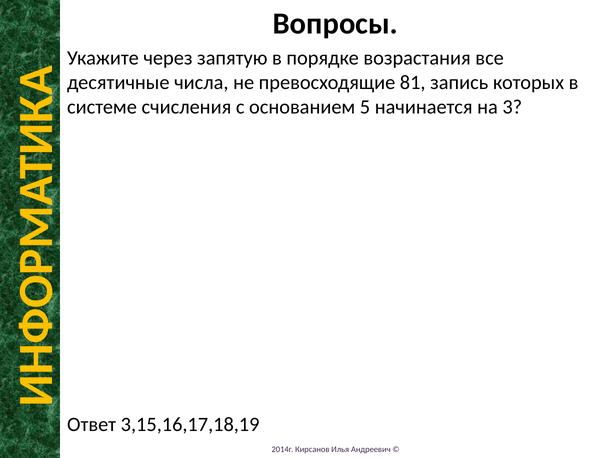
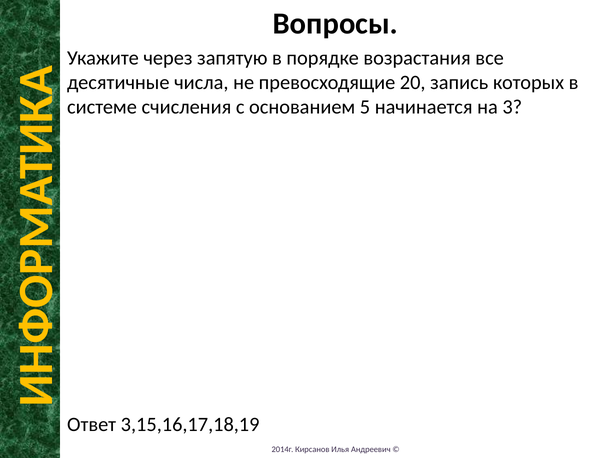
81: 81 -> 20 (413, 83)
